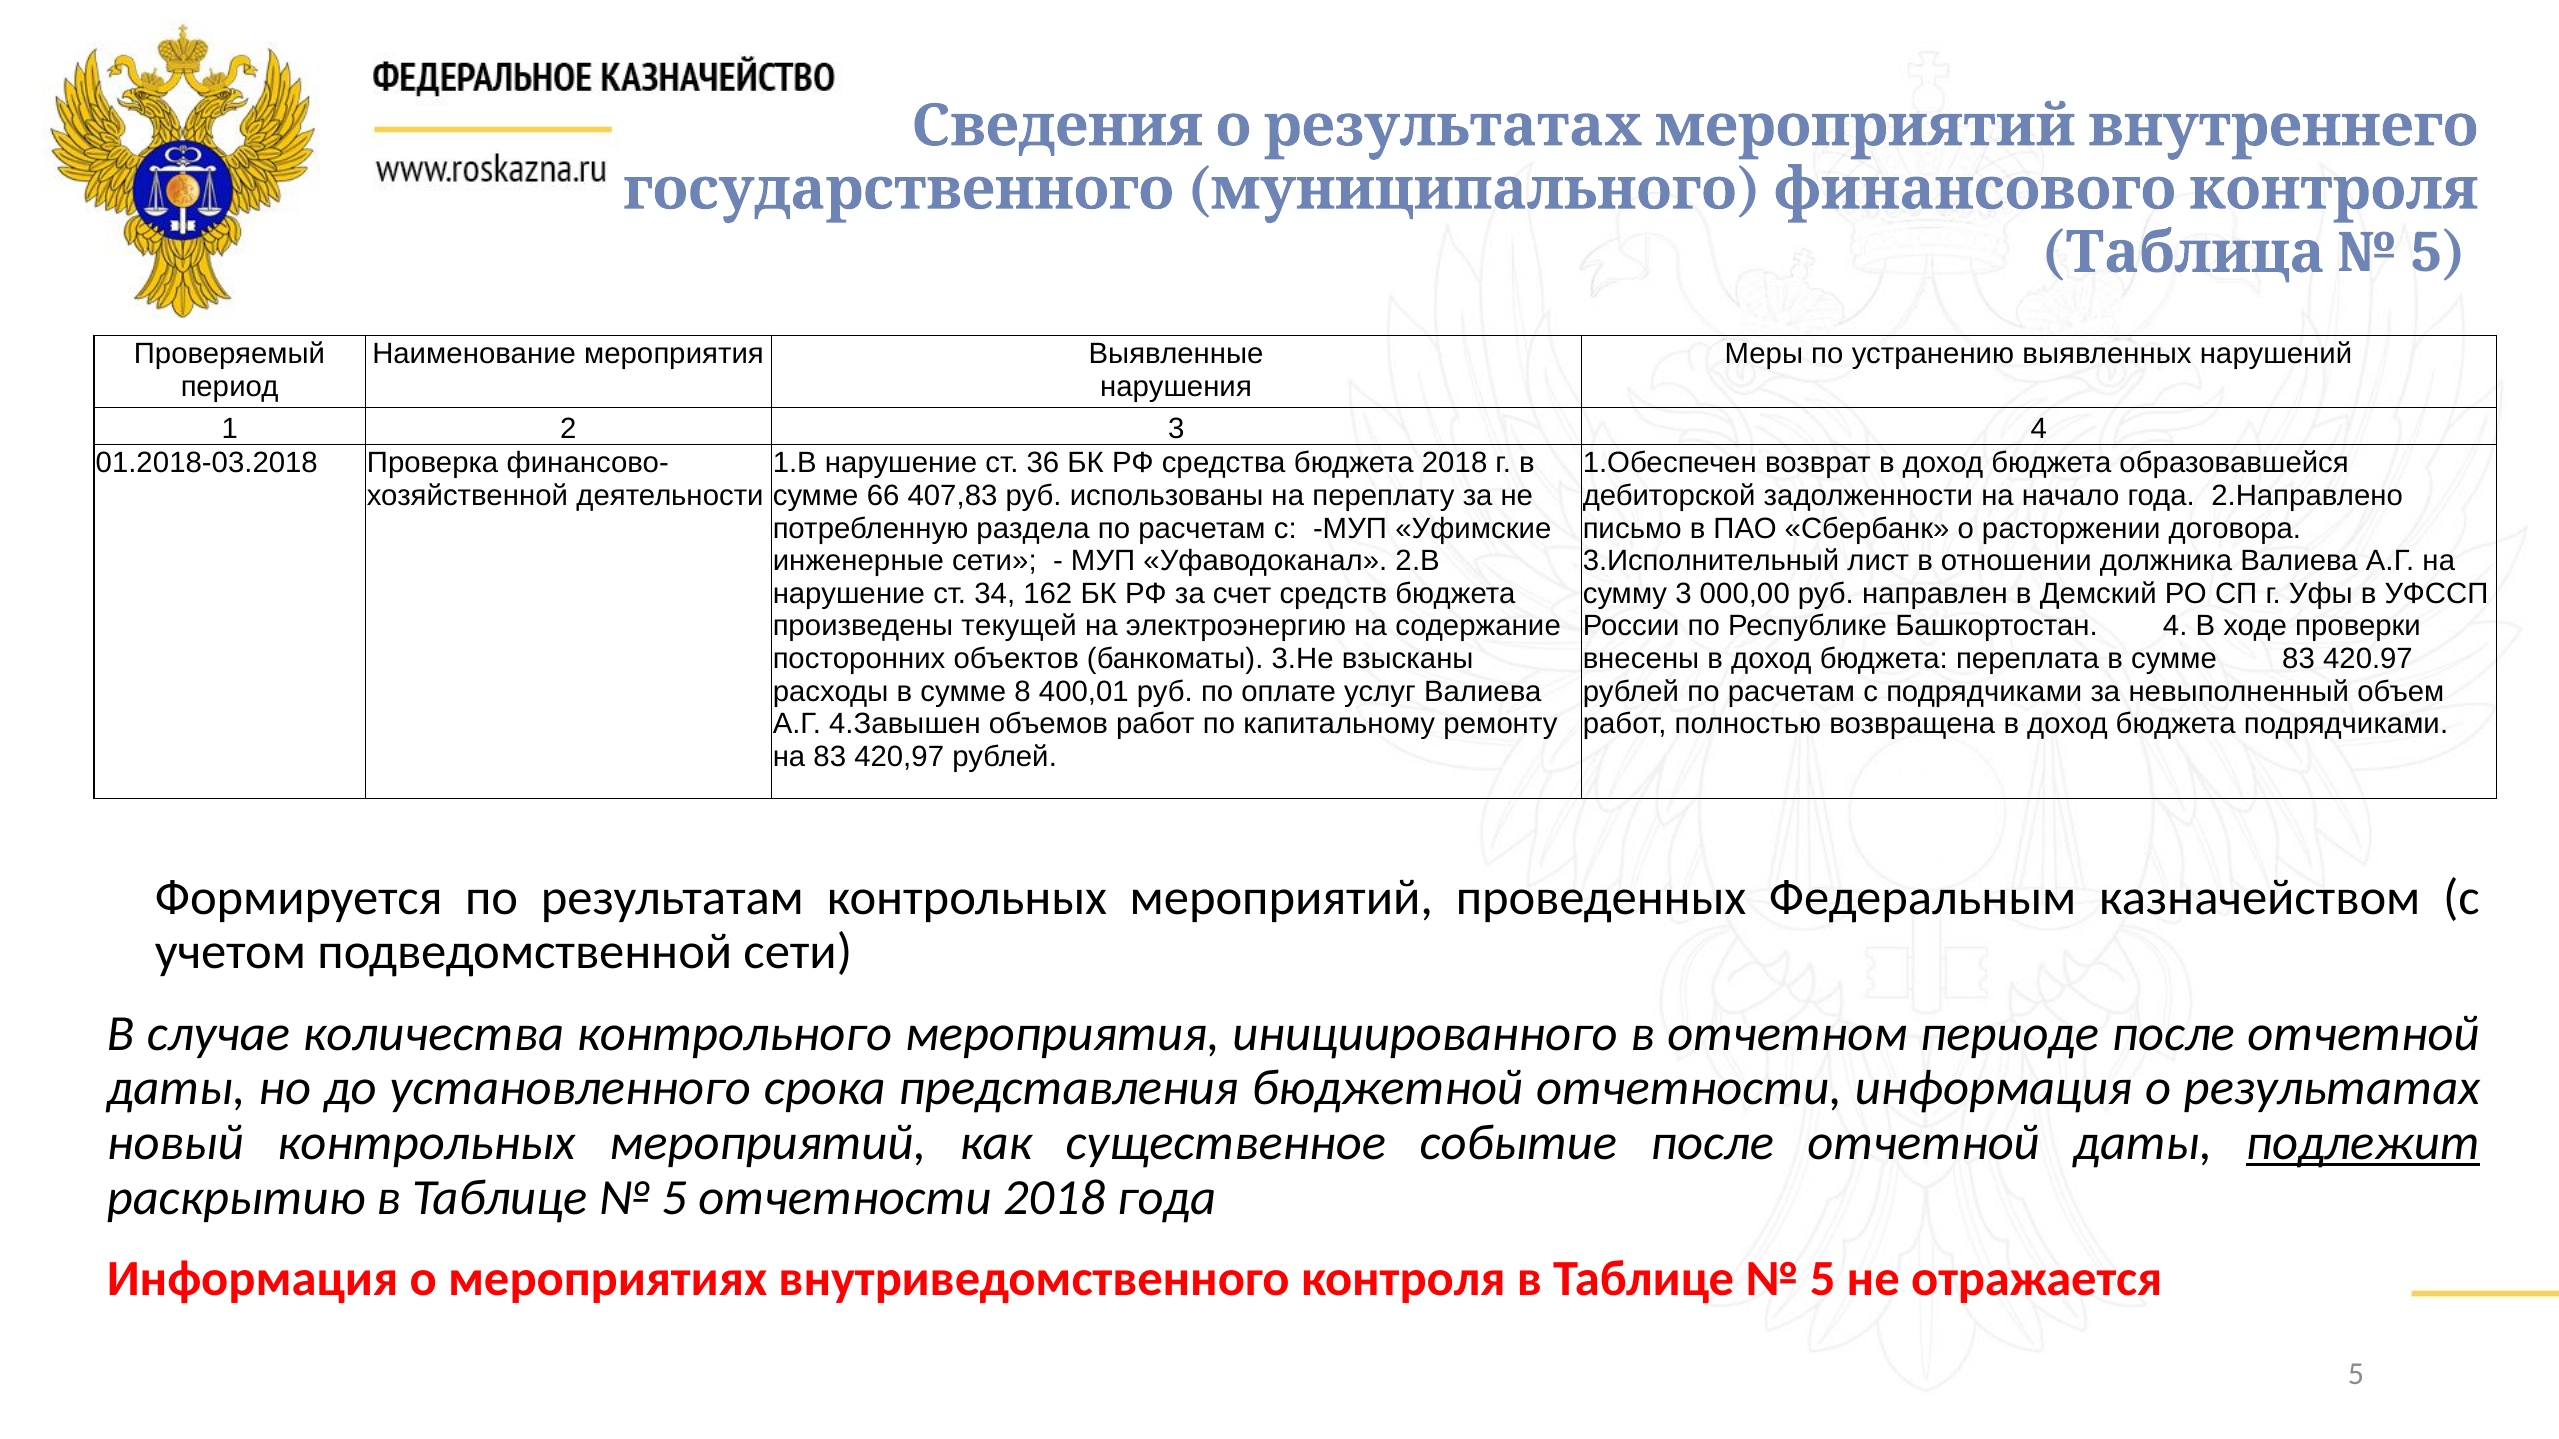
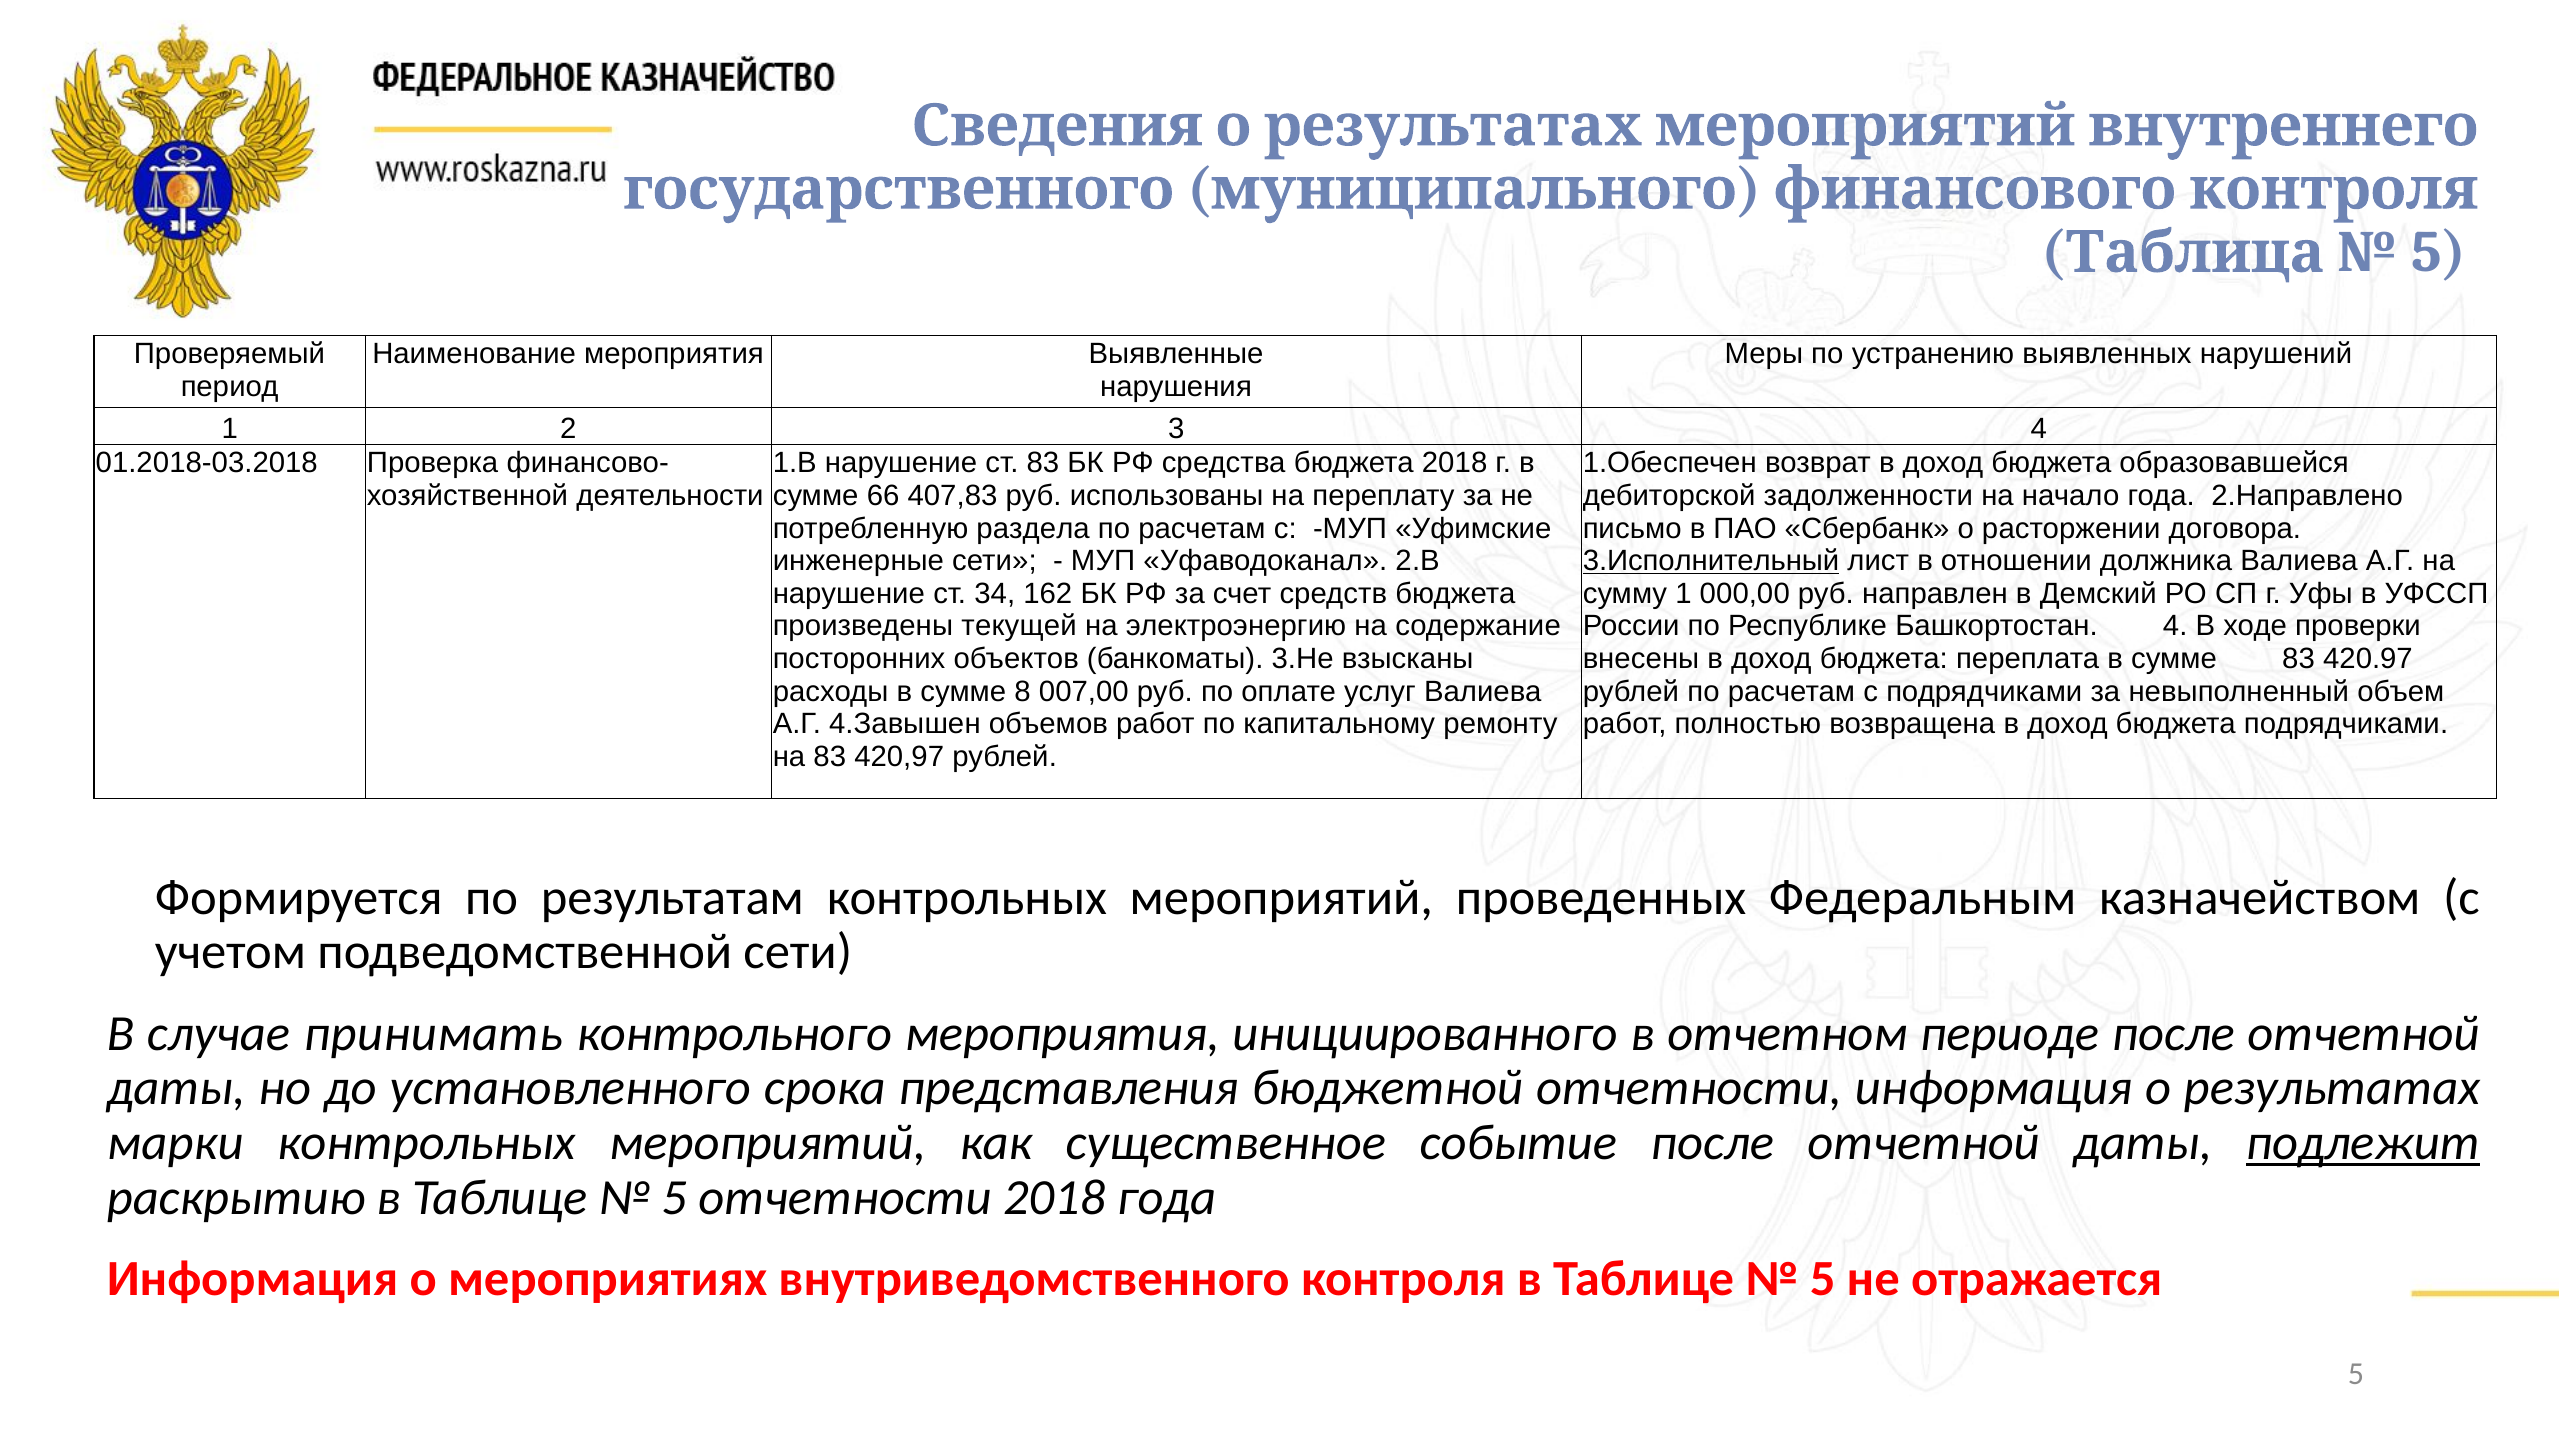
ст 36: 36 -> 83 (1043, 463)
3.Исполнительный underline: none -> present (1711, 561)
сумму 3: 3 -> 1 (1684, 594)
400,01: 400,01 -> 007,00 (1084, 692)
количества: количества -> принимать (433, 1034)
новый: новый -> марки (175, 1143)
